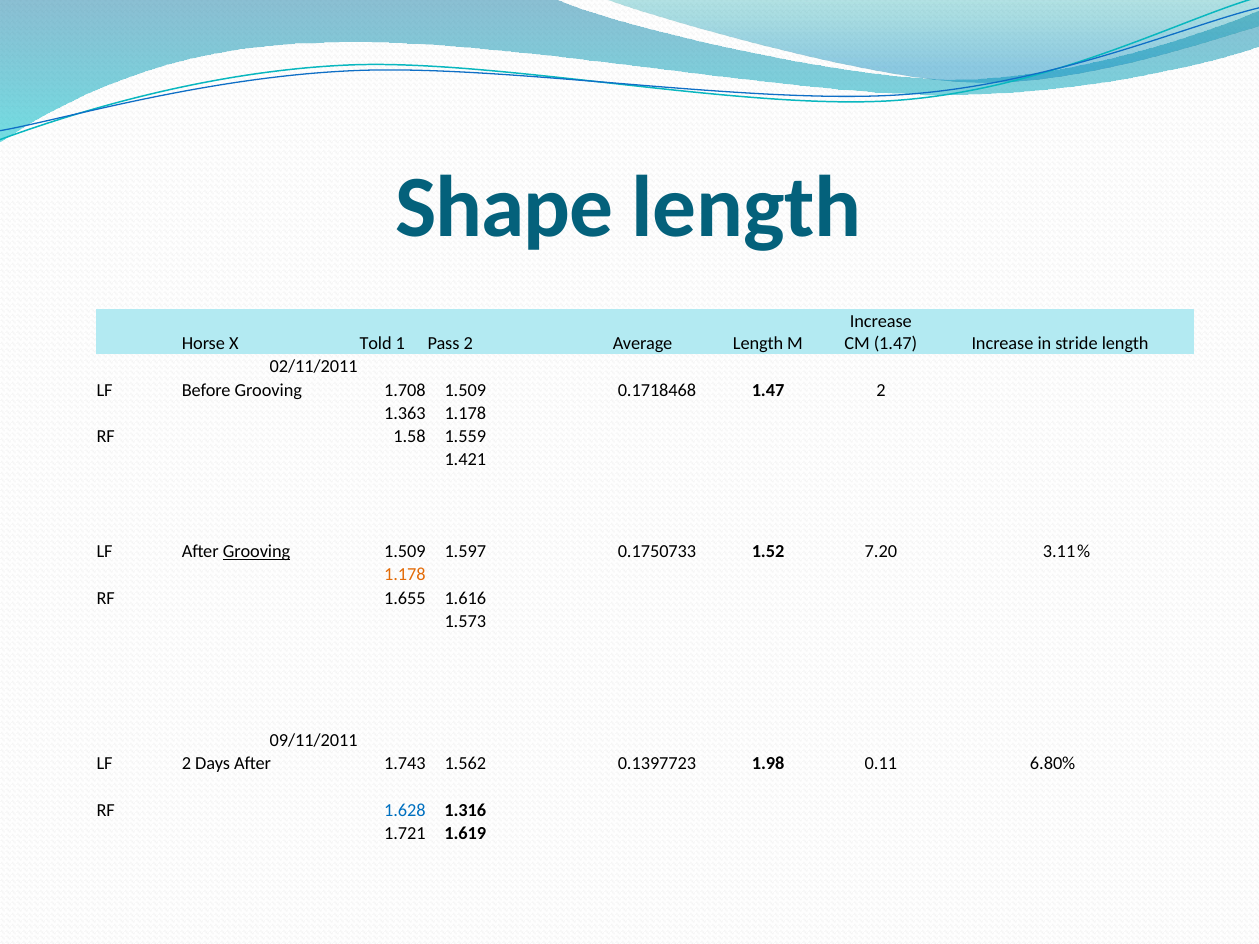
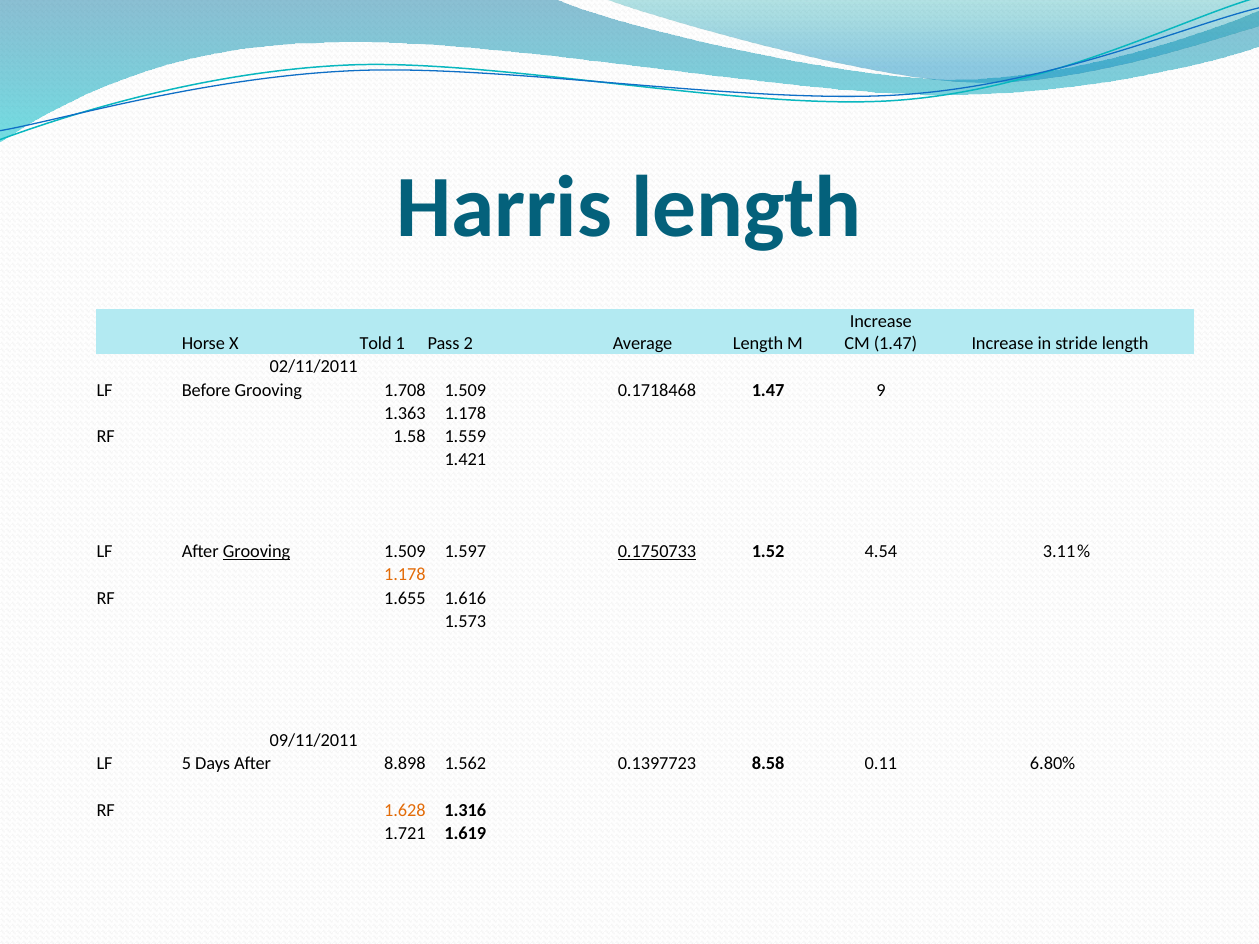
Shape: Shape -> Harris (504, 208)
1.47 2: 2 -> 9 (881, 390)
0.1750733 underline: none -> present (657, 552)
7.20: 7.20 -> 4.54 (881, 552)
LF 2: 2 -> 5 (187, 764)
1.743: 1.743 -> 8.898 (405, 764)
1.98: 1.98 -> 8.58 (768, 764)
1.628 colour: blue -> orange (405, 811)
